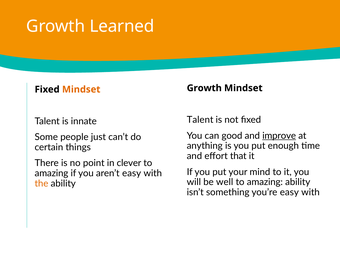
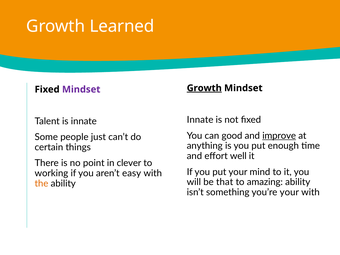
Growth underline: none -> present (204, 88)
Mindset colour: orange -> purple (81, 89)
Talent: Talent -> Innate (200, 120)
that: that -> well (238, 156)
amazing: amazing -> working (51, 173)
well: well -> that (225, 182)
you’re easy: easy -> your (289, 192)
